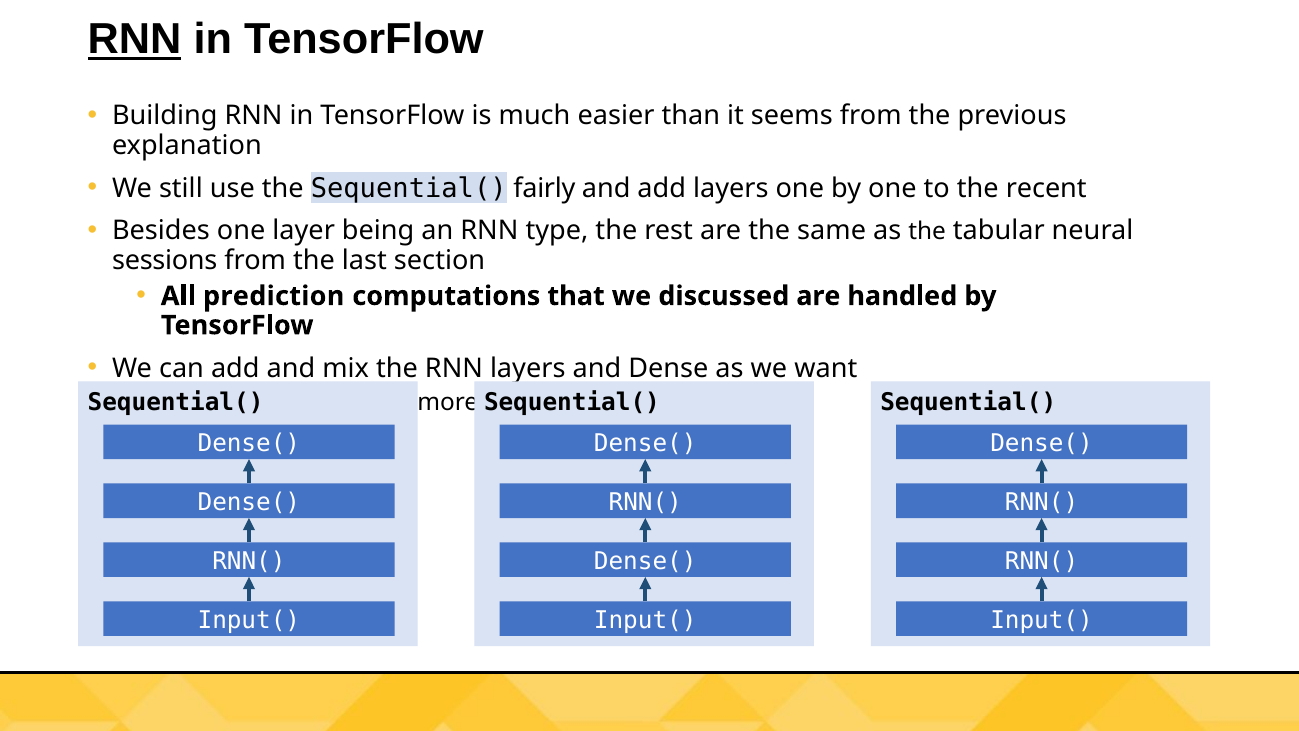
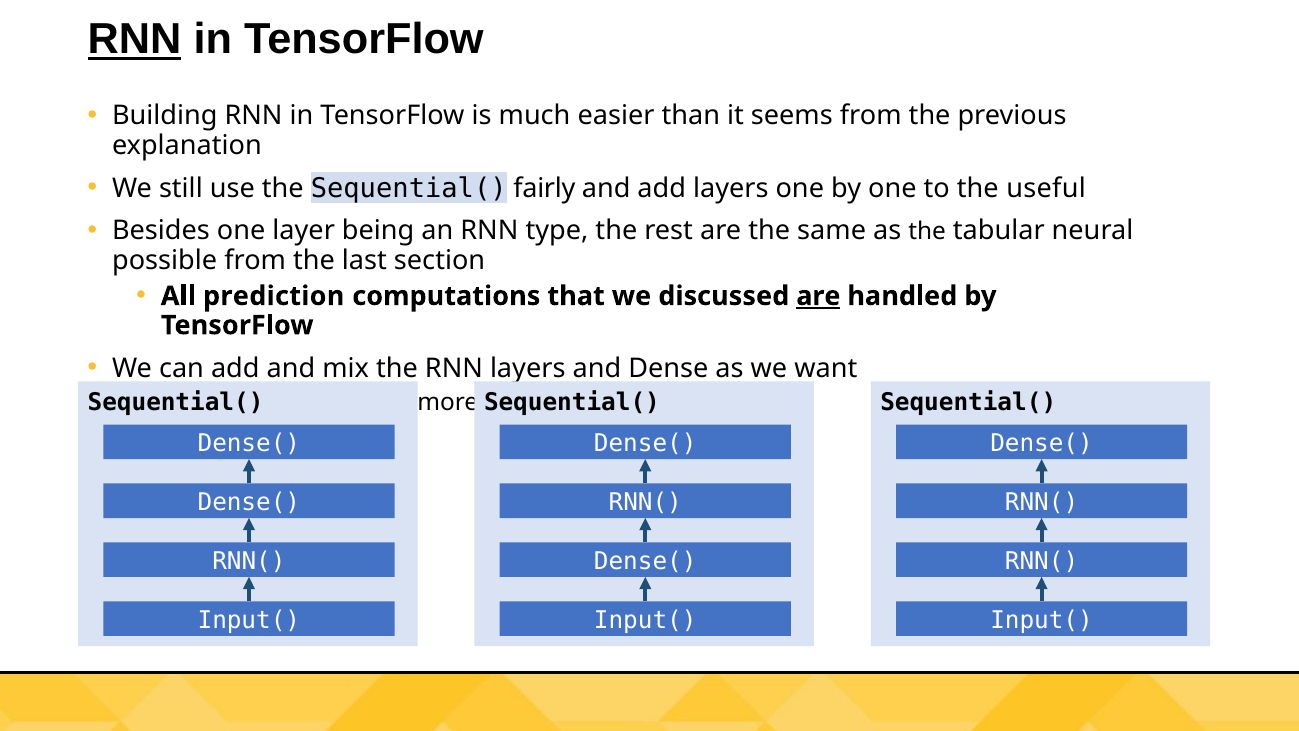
recent: recent -> useful (1046, 188)
sessions: sessions -> possible (165, 260)
are underline: none -> present (818, 296)
